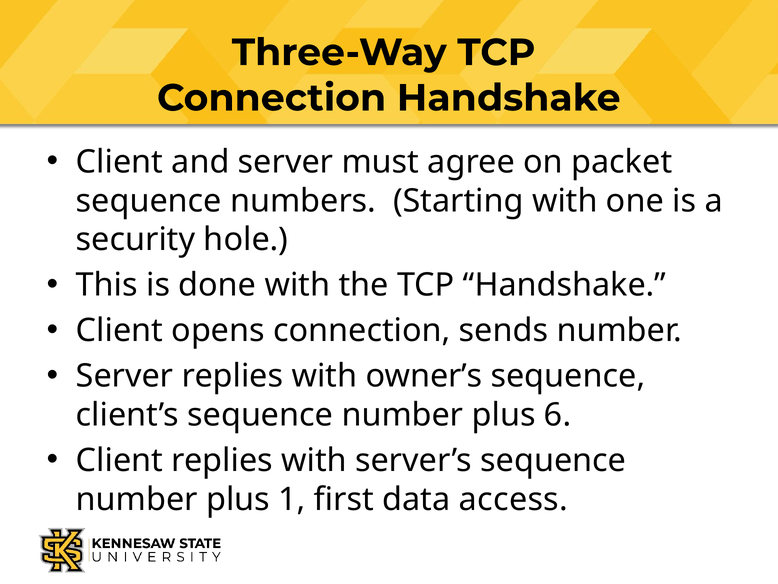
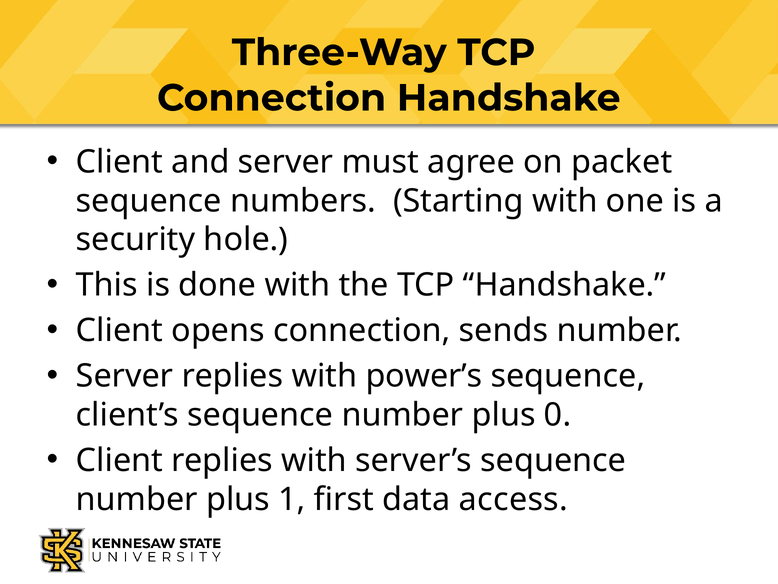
owner’s: owner’s -> power’s (424, 376)
6: 6 -> 0 (558, 415)
